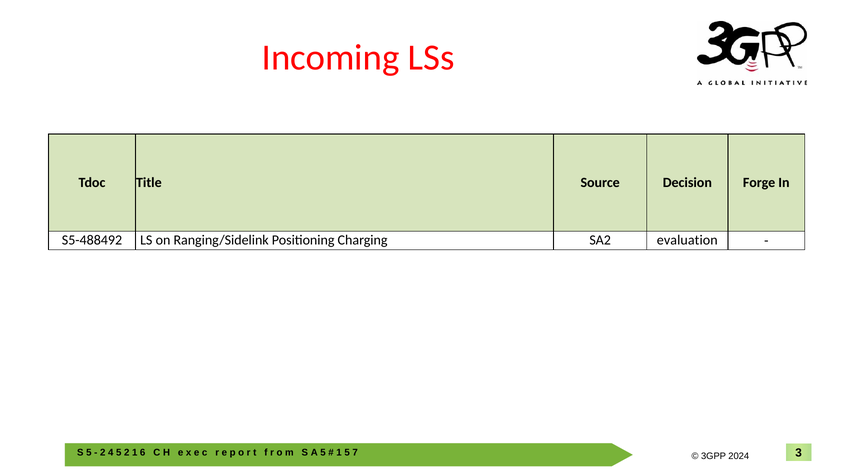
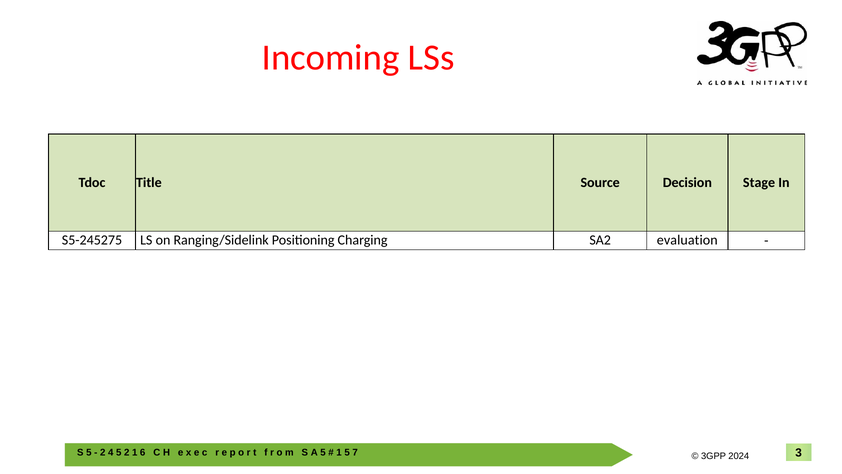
Forge: Forge -> Stage (759, 183)
S5-488492: S5-488492 -> S5-245275 (92, 240)
